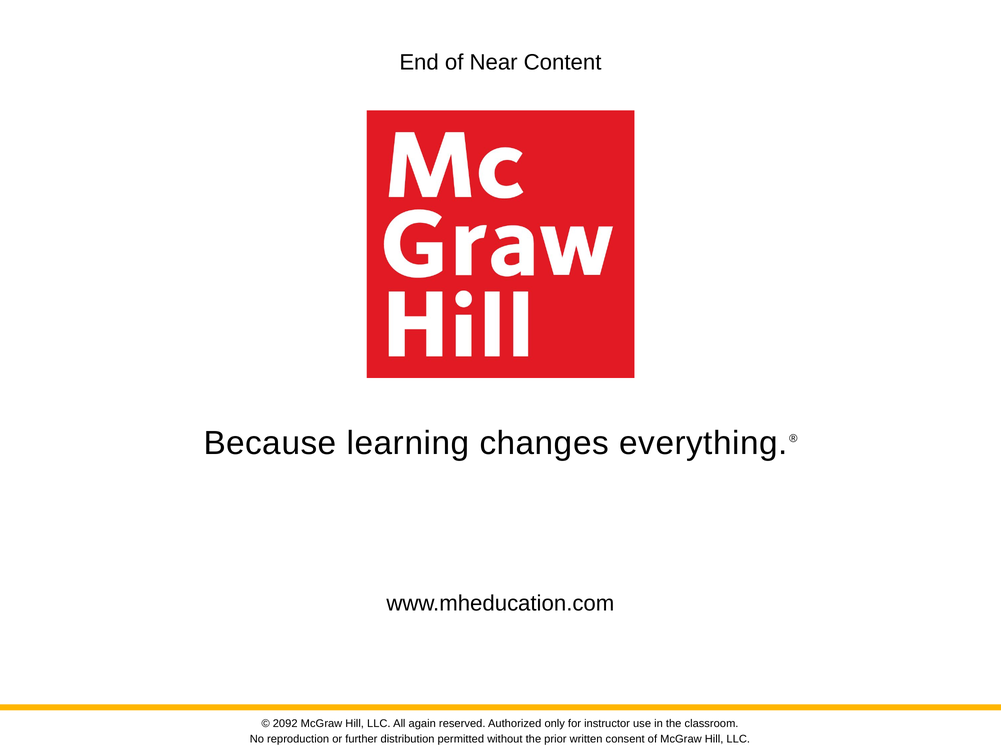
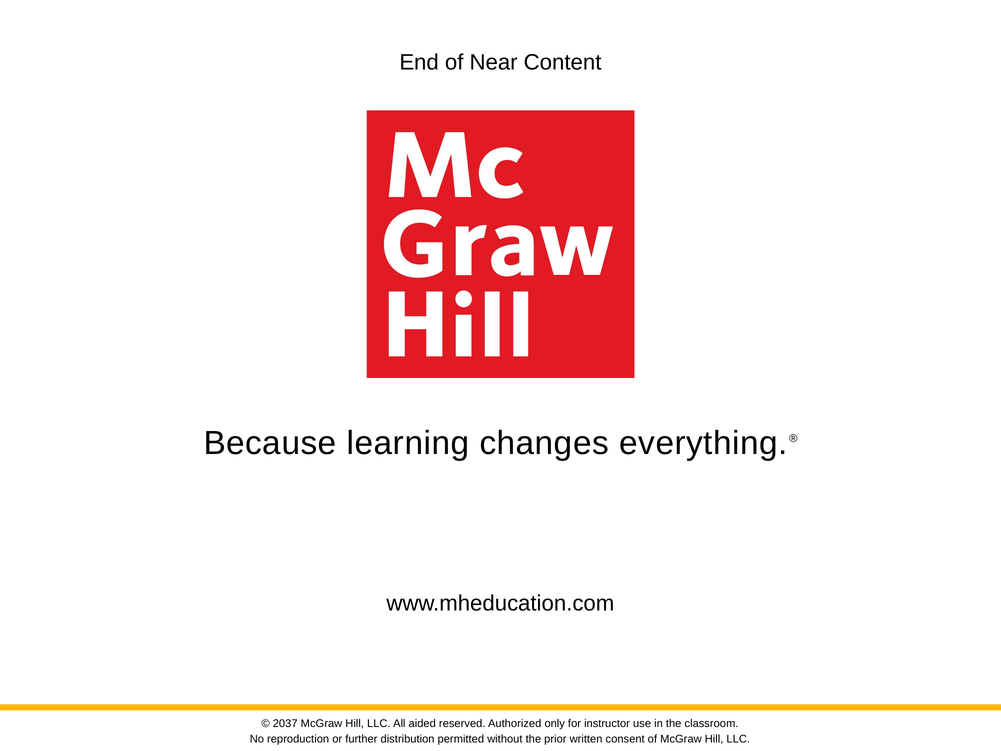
2092: 2092 -> 2037 (285, 723)
again: again -> aided (422, 723)
